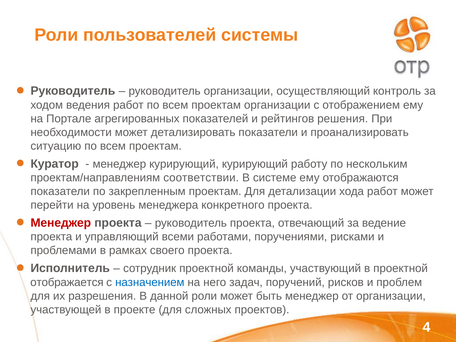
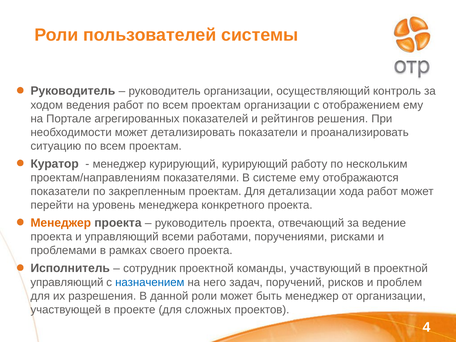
соответствии: соответствии -> показателями (201, 178)
Менеджер colour: red -> orange (61, 223)
отображается: отображается -> управляющий (67, 282)
